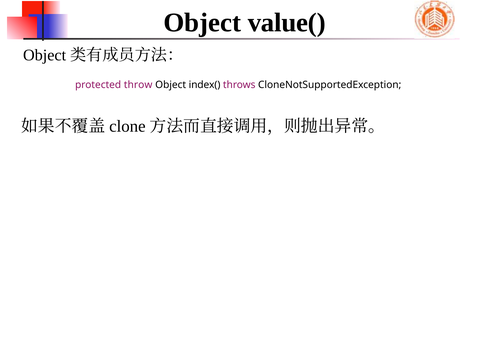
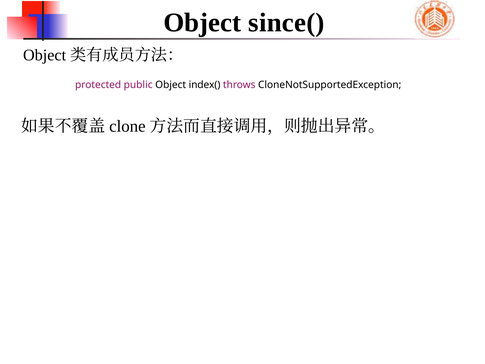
value(: value( -> since( (286, 23)
throw: throw -> public (138, 85)
